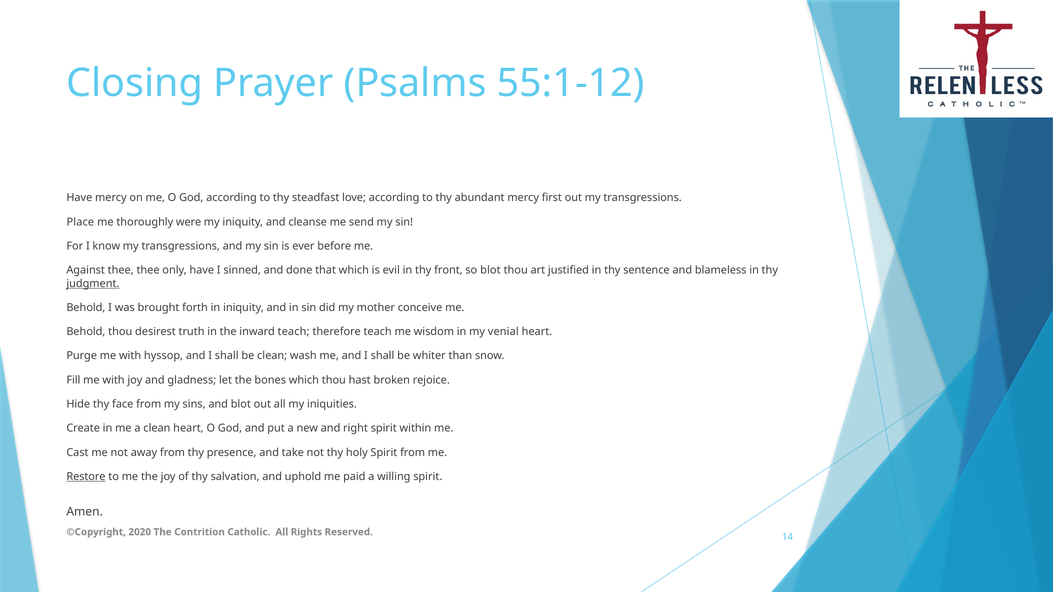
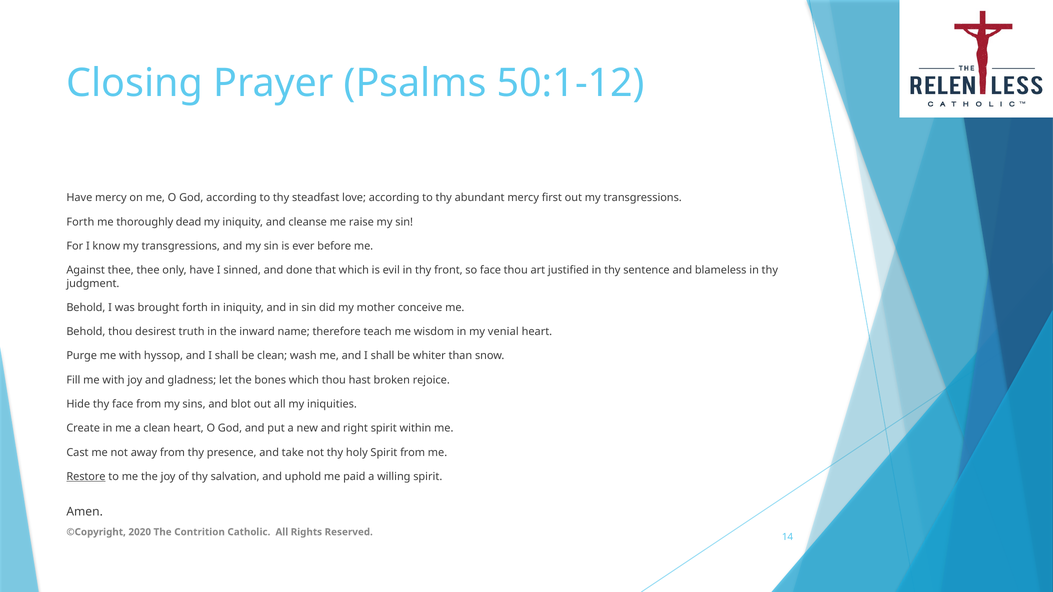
55:1-12: 55:1-12 -> 50:1-12 (571, 83)
Place: Place -> Forth (80, 222)
were: were -> dead (189, 222)
send: send -> raise (361, 222)
so blot: blot -> face (491, 270)
judgment underline: present -> none (93, 284)
inward teach: teach -> name (294, 332)
